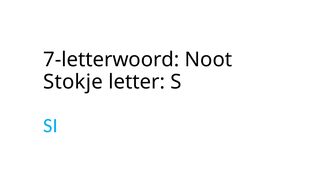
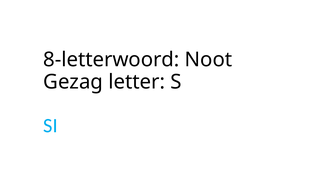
7-letterwoord: 7-letterwoord -> 8-letterwoord (111, 59)
Stokje: Stokje -> Gezag (73, 81)
